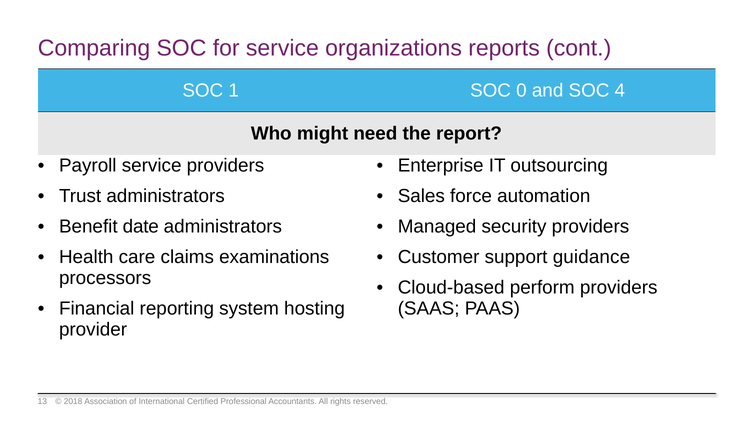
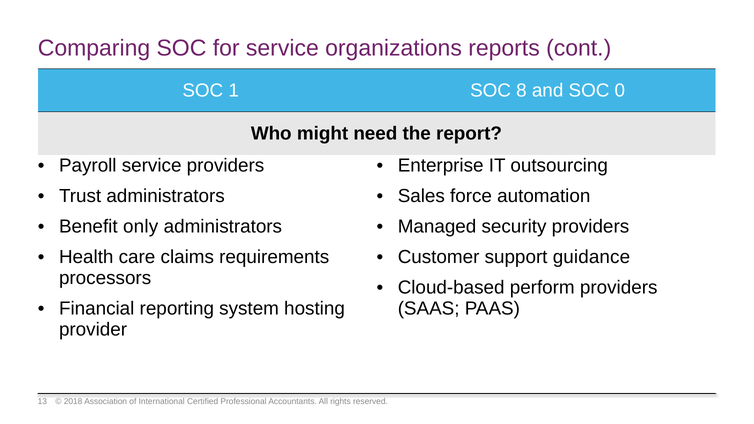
0: 0 -> 8 (521, 91)
4: 4 -> 0 (620, 91)
date: date -> only (141, 227)
examinations: examinations -> requirements (274, 257)
